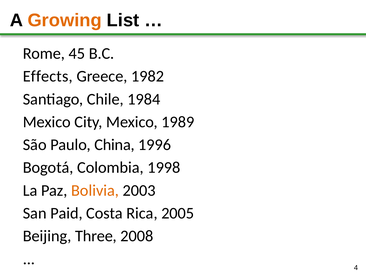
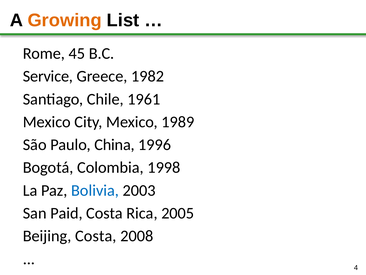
Effects: Effects -> Service (48, 76)
1984: 1984 -> 1961 (144, 99)
Bolivia colour: orange -> blue (95, 190)
Beijing Three: Three -> Costa (96, 236)
